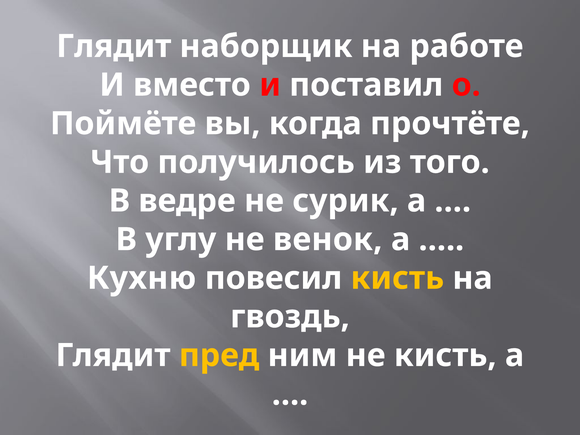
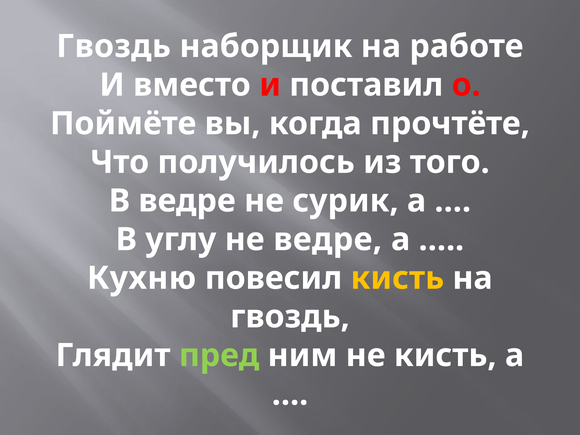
Глядит: Глядит -> Гвоздь (114, 46)
не венок: венок -> ведре (328, 239)
пред colour: yellow -> light green (219, 355)
